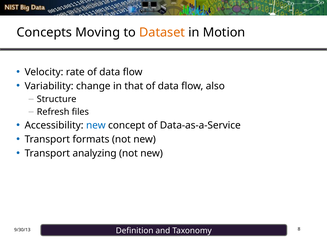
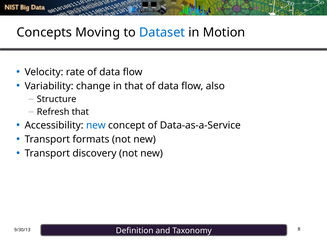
Dataset colour: orange -> blue (162, 32)
Refresh files: files -> that (80, 112)
analyzing: analyzing -> discovery (95, 153)
